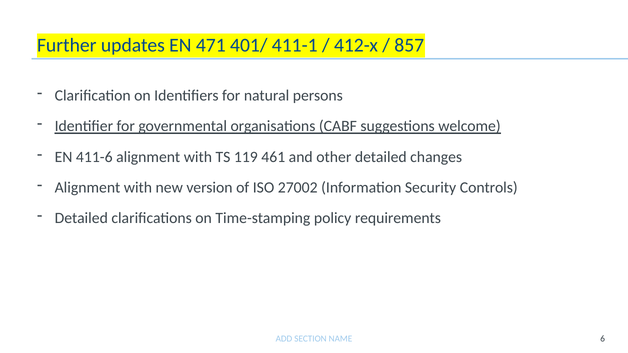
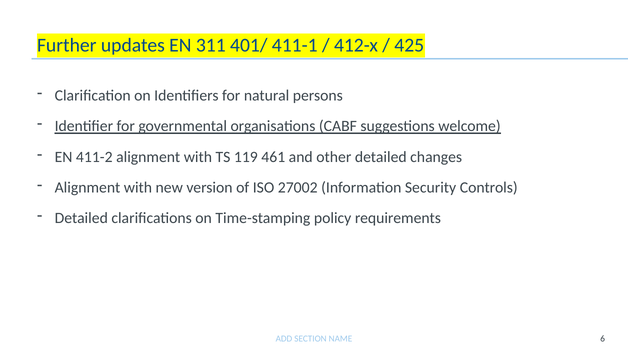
471: 471 -> 311 (211, 46)
857: 857 -> 425 (409, 46)
411-6: 411-6 -> 411-2 (94, 157)
